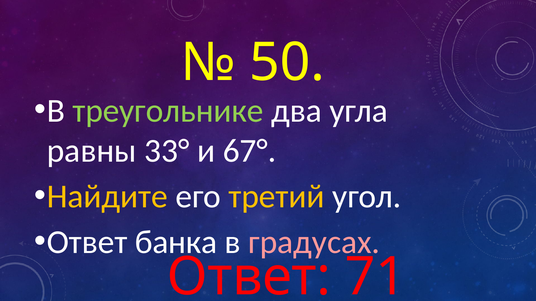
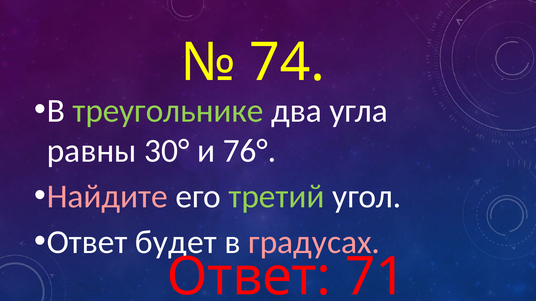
50: 50 -> 74 (287, 63)
33°: 33° -> 30° (167, 151)
67°: 67° -> 76° (250, 151)
Найдите colour: yellow -> pink (107, 197)
третий colour: yellow -> light green (277, 197)
банка: банка -> будет (176, 243)
